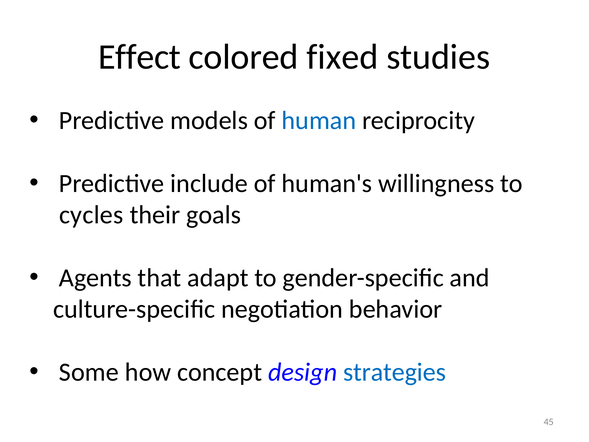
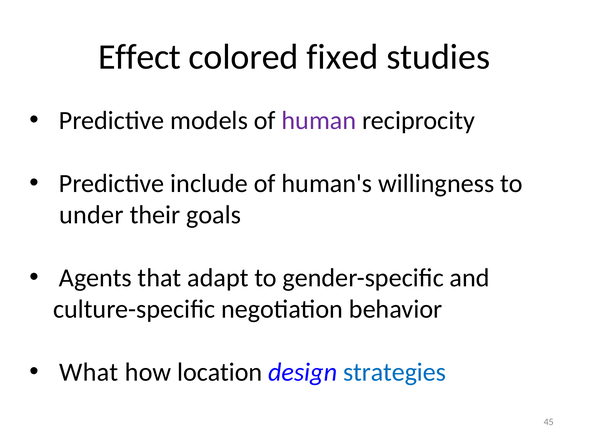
human colour: blue -> purple (319, 121)
cycles: cycles -> under (91, 215)
Some: Some -> What (89, 372)
concept: concept -> location (220, 372)
